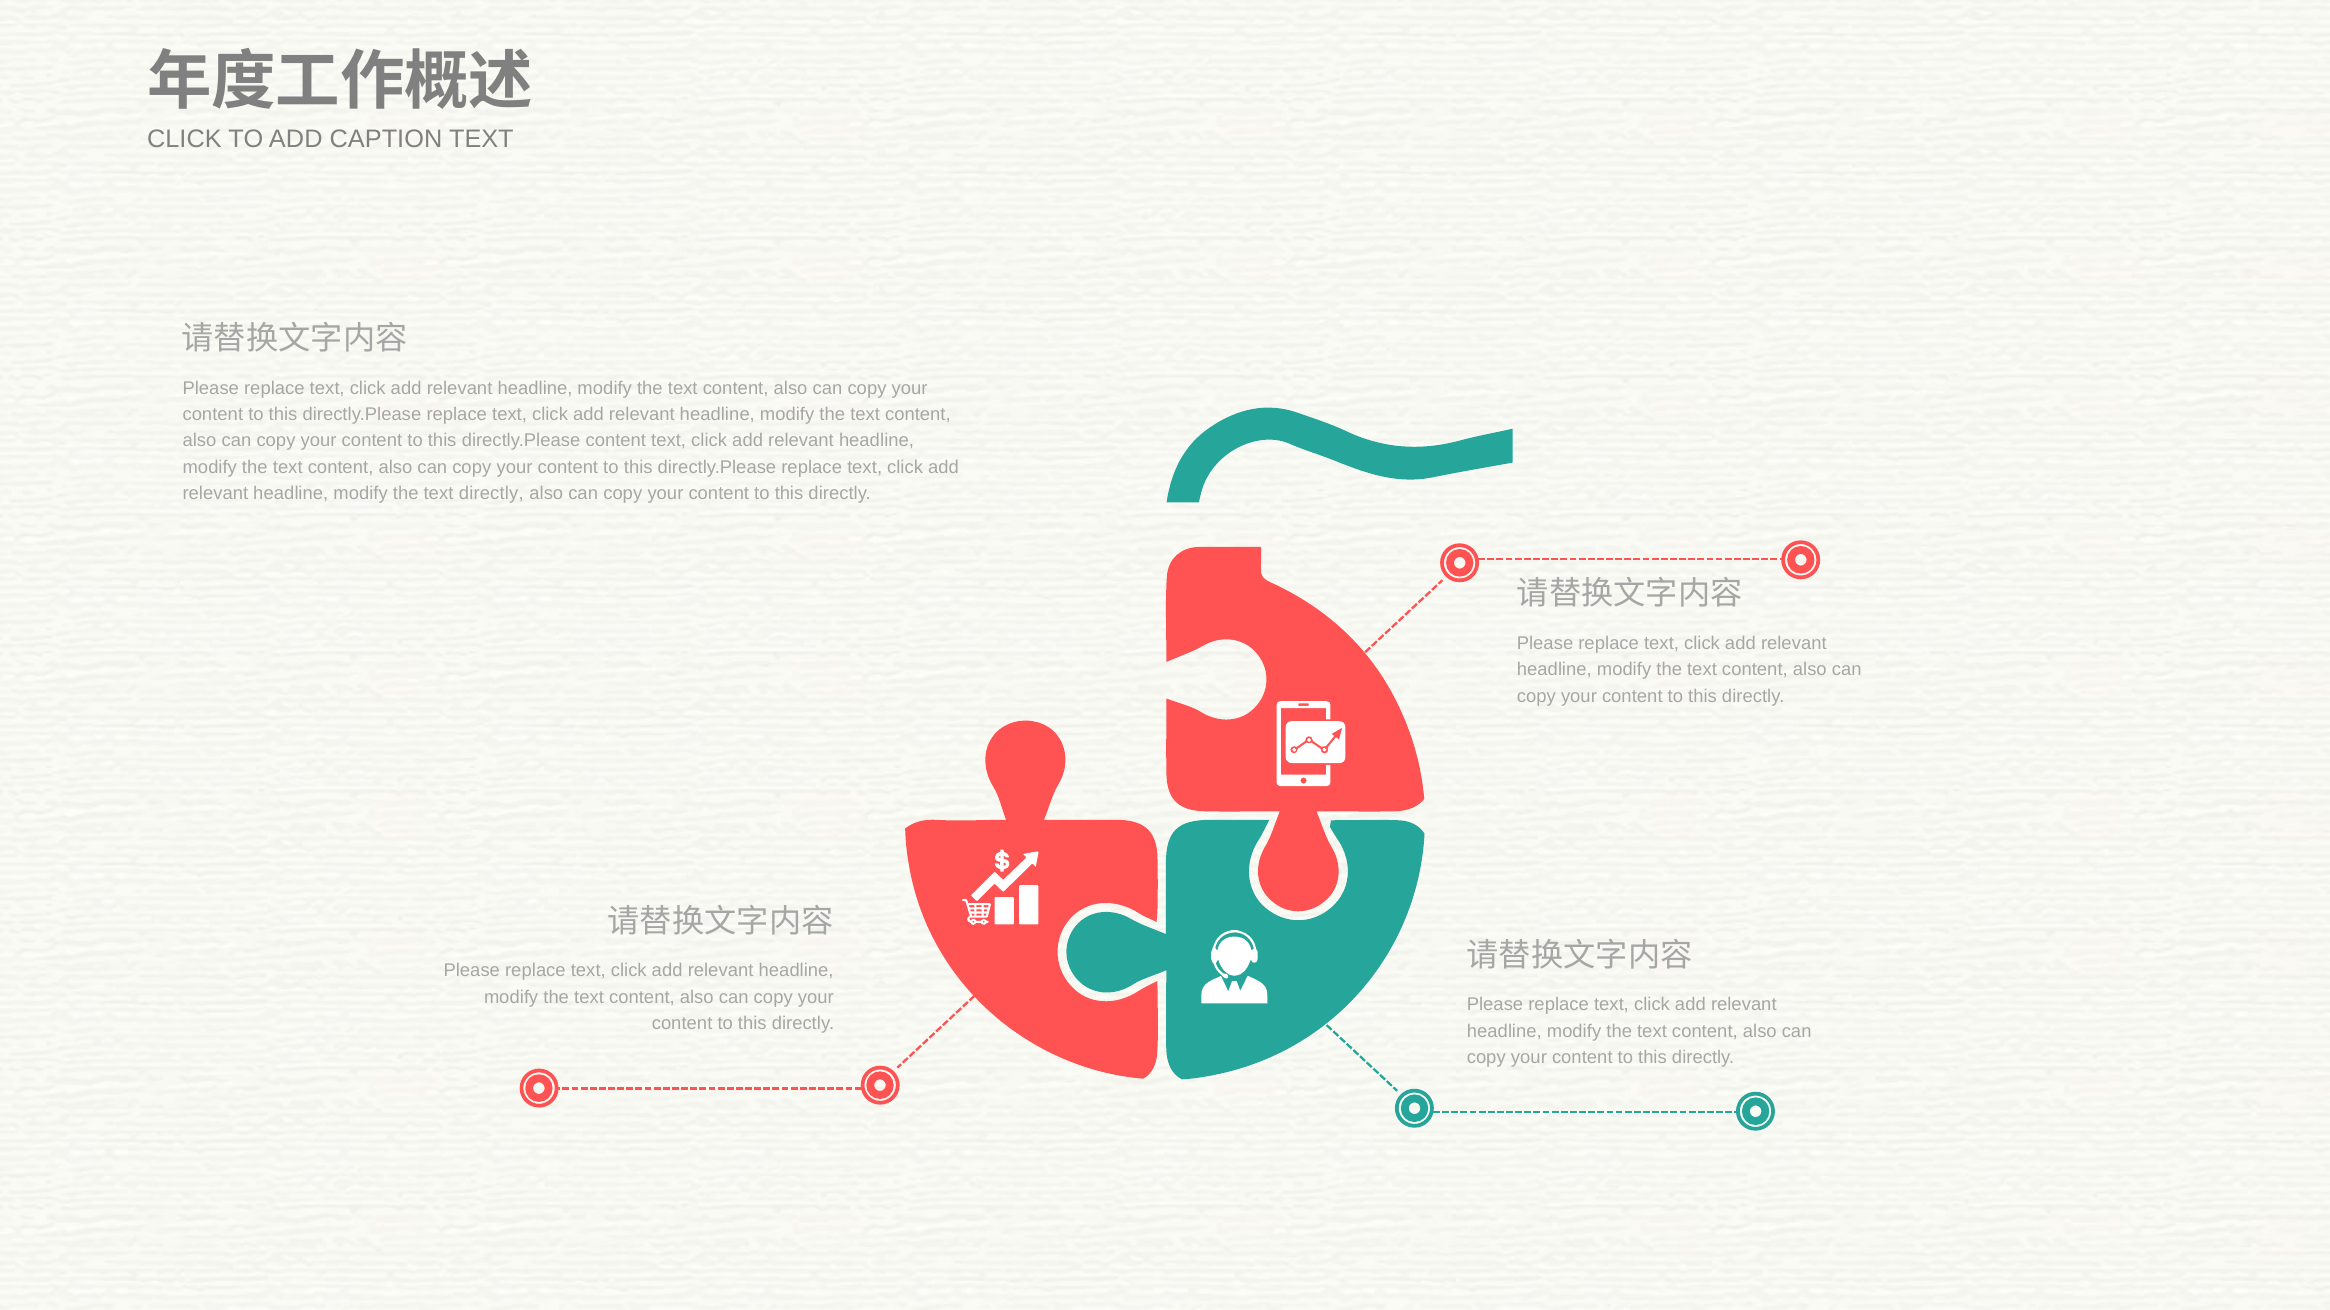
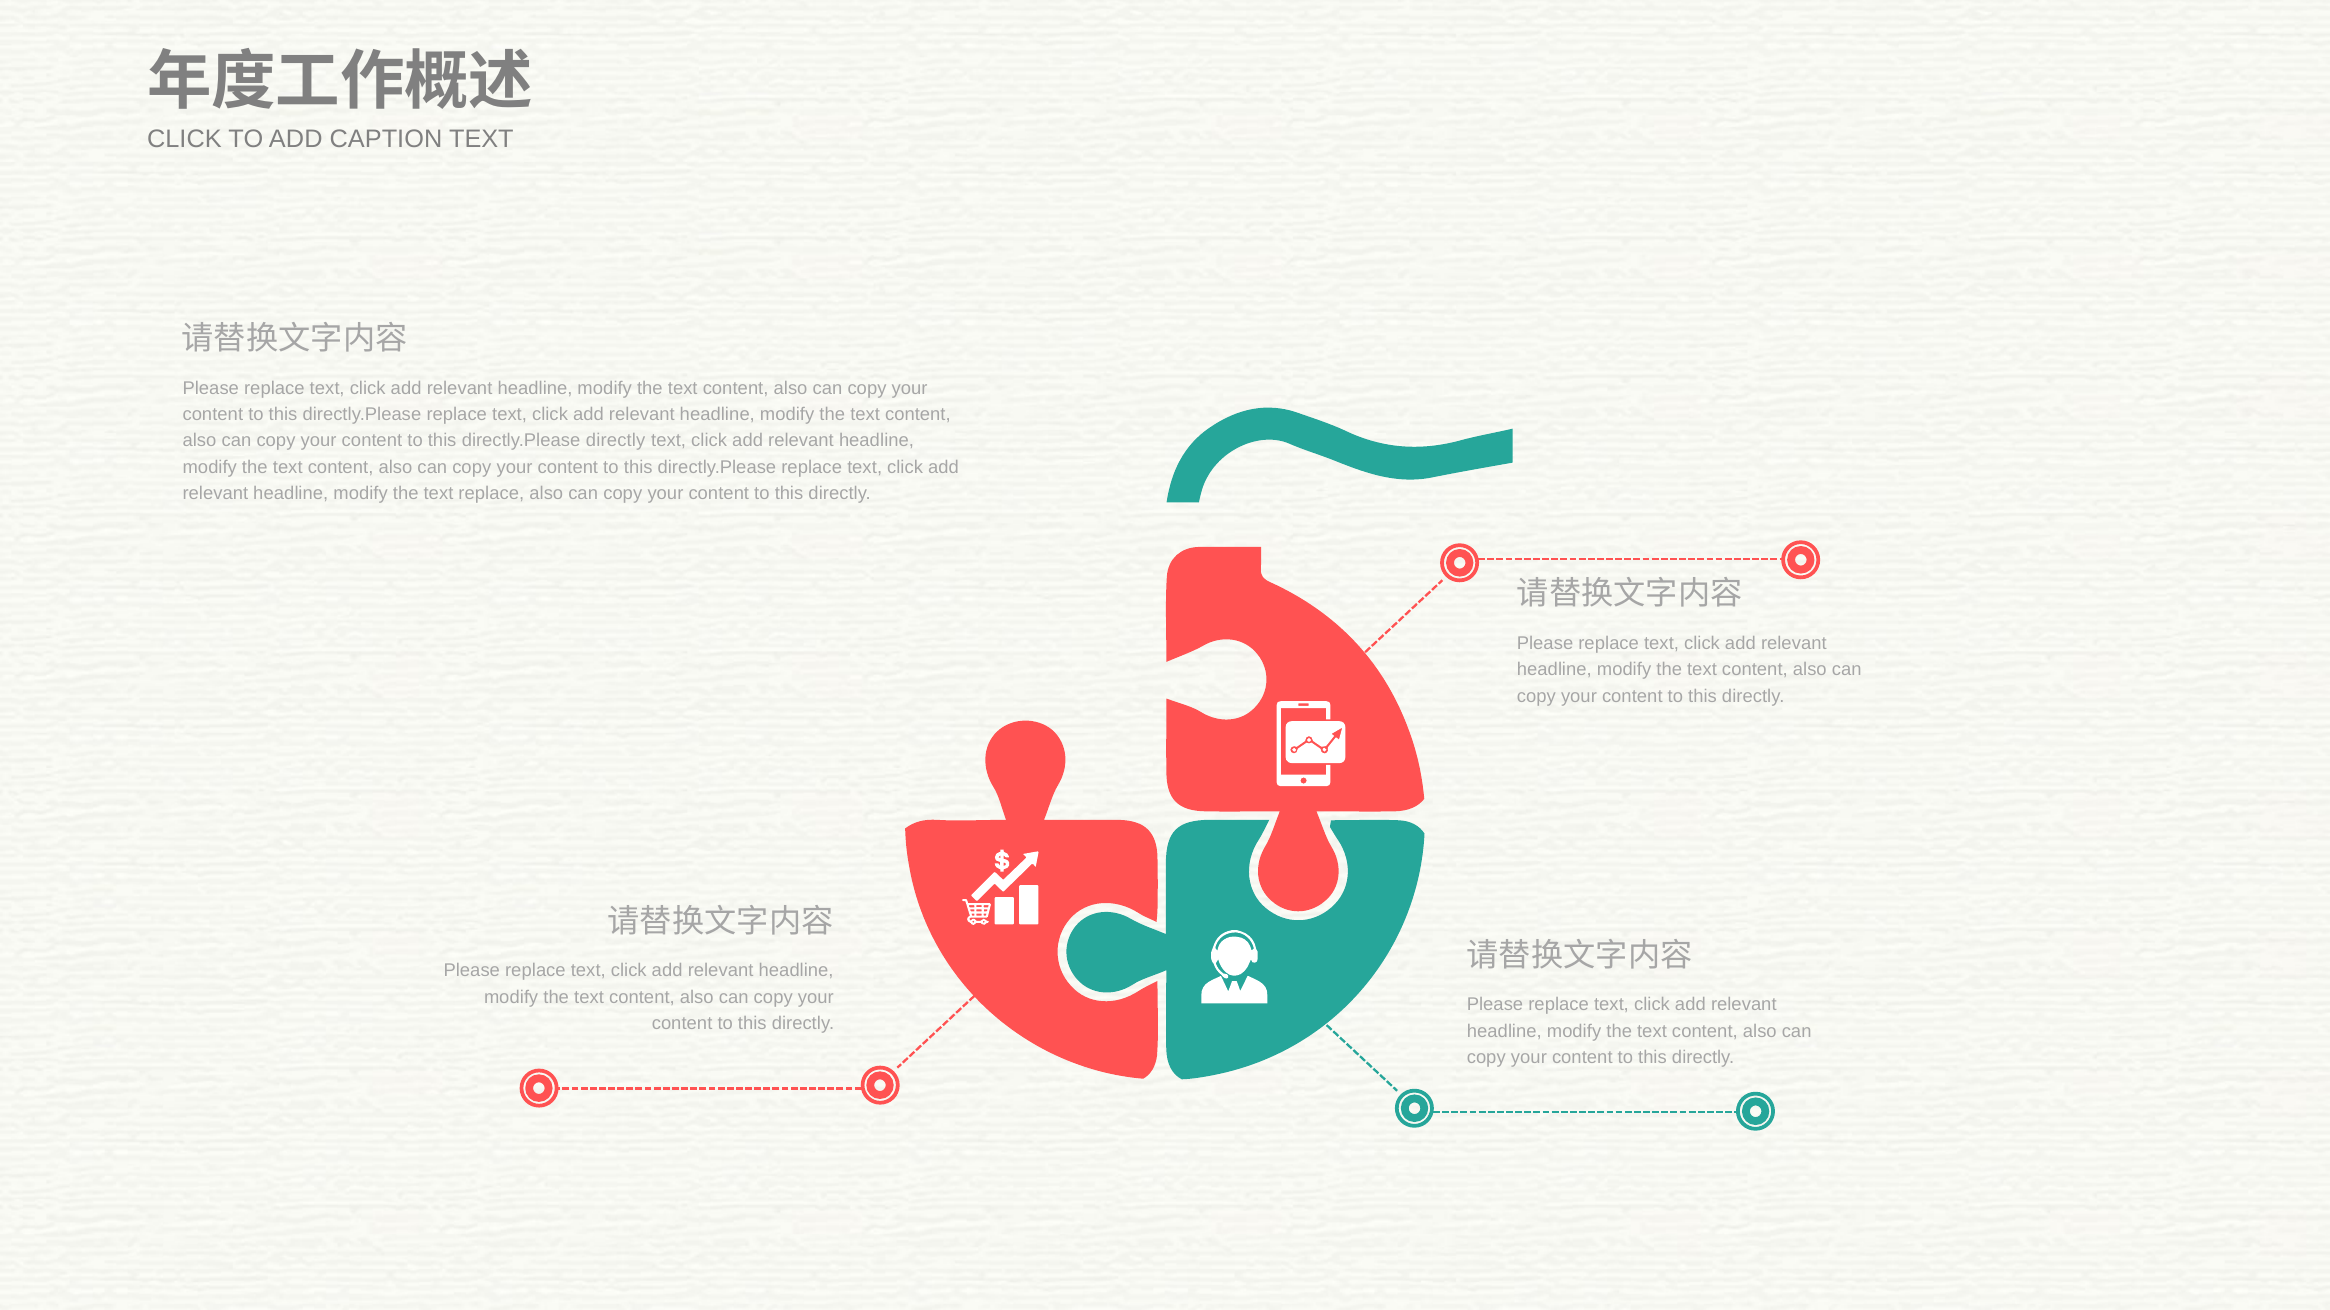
directly.Please content: content -> directly (616, 441)
text directly: directly -> replace (491, 494)
